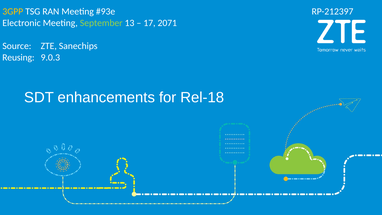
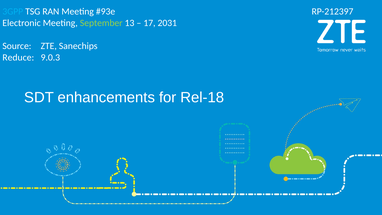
3GPP colour: yellow -> light blue (13, 11)
2071: 2071 -> 2031 (167, 23)
Reusing: Reusing -> Reduce (18, 57)
